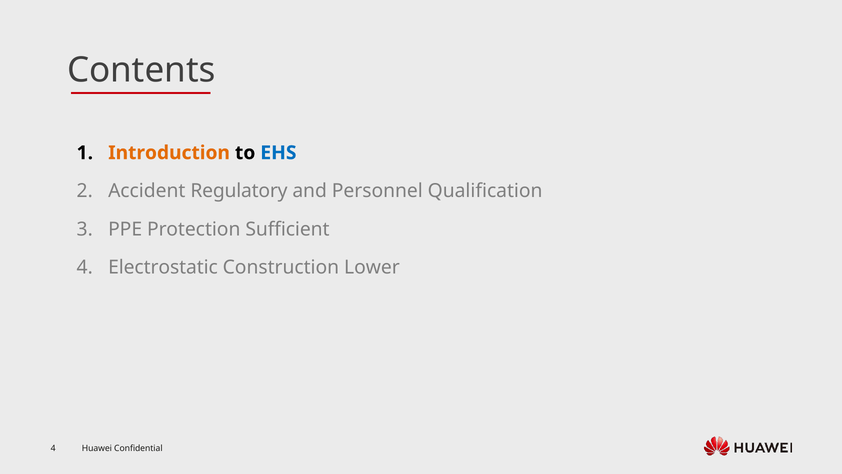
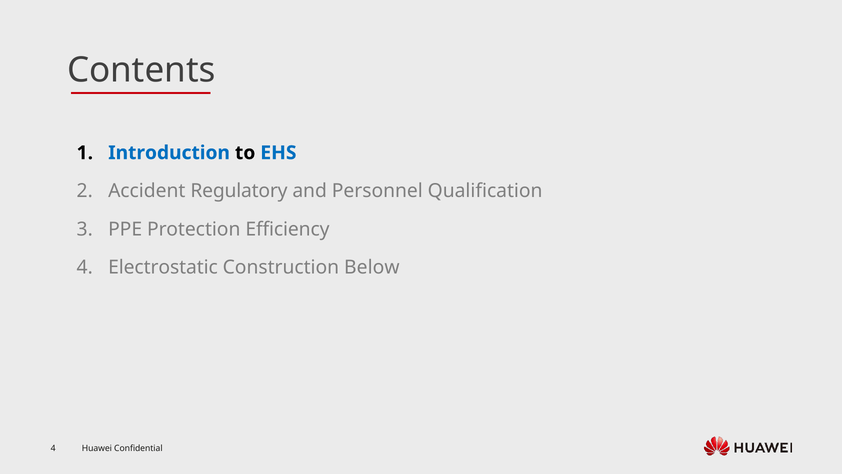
Introduction colour: orange -> blue (169, 153)
Sufficient: Sufficient -> Efficiency (287, 229)
Lower: Lower -> Below (372, 267)
